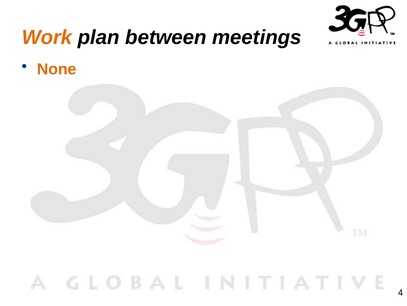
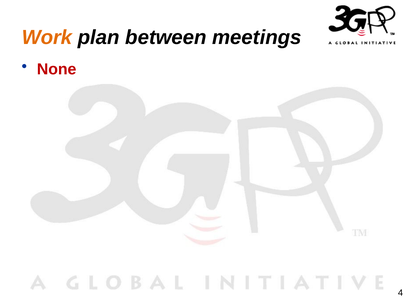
None colour: orange -> red (57, 69)
